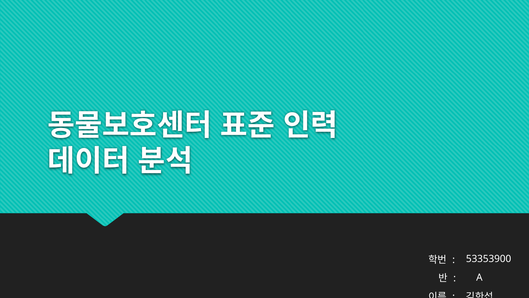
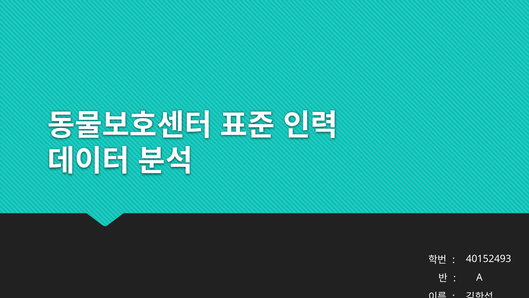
53353900: 53353900 -> 40152493 (489, 259)
